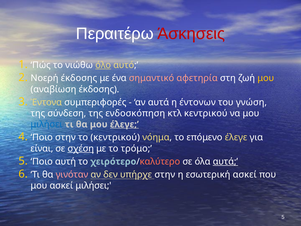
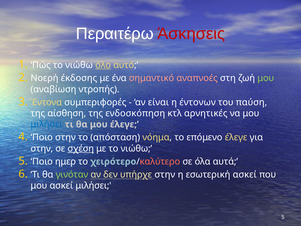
αφετηρία: αφετηρία -> αναπνοές (197, 78)
μου colour: yellow -> light green (266, 78)
αναβίωση έκδοσης: έκδοσης -> ντροπής (99, 89)
αν αυτά: αυτά -> είναι (158, 102)
γνώση: γνώση -> παύση (251, 102)
σύνδεση: σύνδεση -> αίσθηση (67, 113)
κτλ κεντρικού: κεντρικού -> αρνητικές (206, 113)
έλεγε underline: present -> none (124, 124)
το κεντρικού: κεντρικού -> απόσταση (115, 137)
είναι: είναι -> στην (42, 148)
με το τρόμο: τρόμο -> νιώθω (136, 148)
αυτή: αυτή -> ημερ (66, 161)
αυτά underline: present -> none (225, 161)
γινόταν colour: pink -> light green (72, 174)
